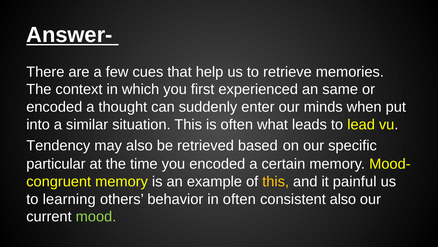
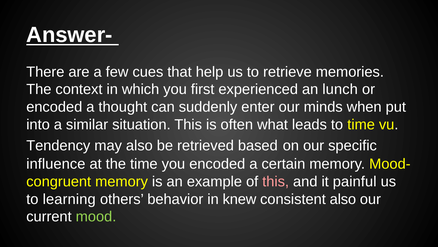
same: same -> lunch (340, 89)
to lead: lead -> time (361, 124)
particular: particular -> influence (56, 164)
this colour: yellow -> pink (276, 181)
in often: often -> knew (239, 199)
